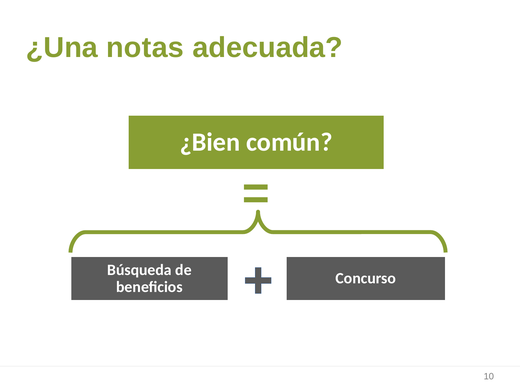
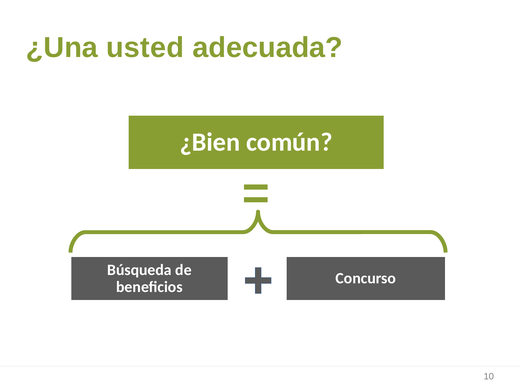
notas: notas -> usted (145, 48)
